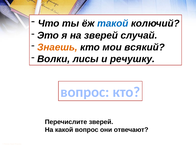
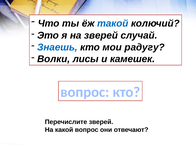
Знаешь colour: orange -> blue (57, 47)
всякий: всякий -> радугу (145, 47)
речушку: речушку -> камешек (132, 59)
